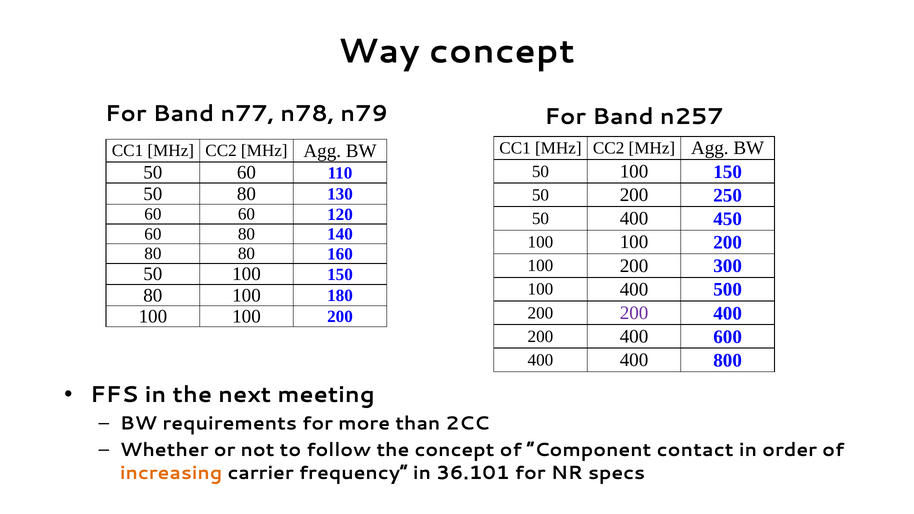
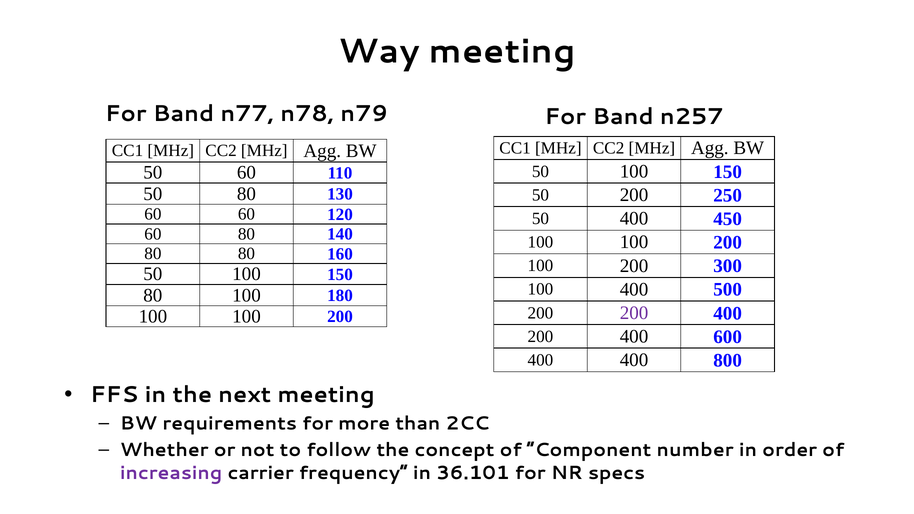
Way concept: concept -> meeting (502, 52)
contact: contact -> number (695, 450)
increasing colour: orange -> purple (171, 473)
